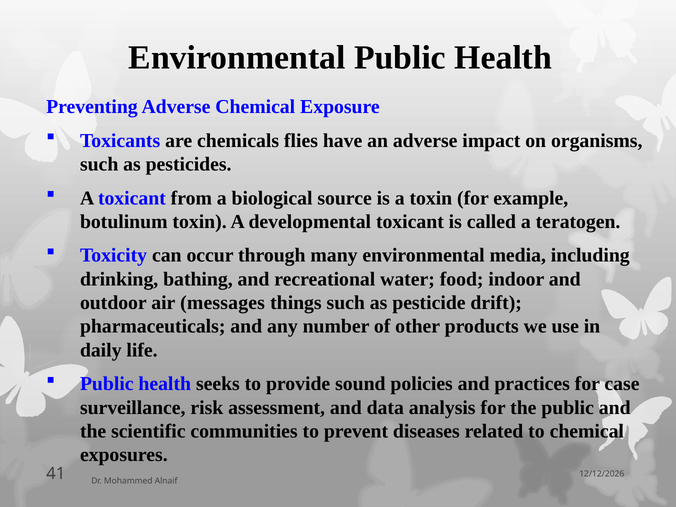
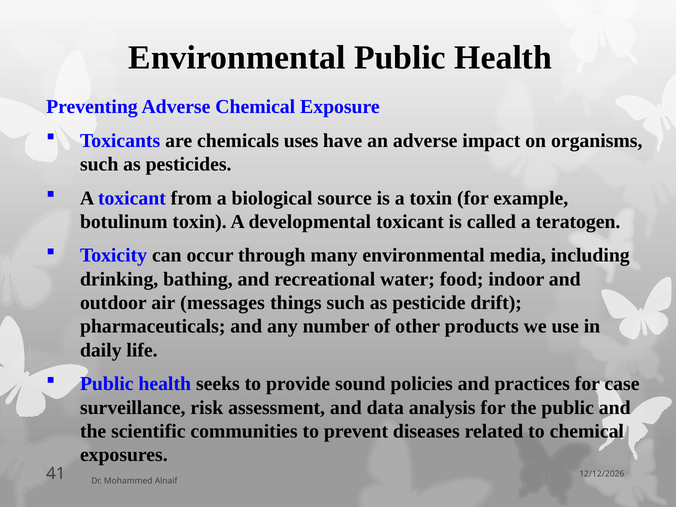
flies: flies -> uses (301, 141)
